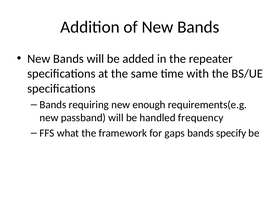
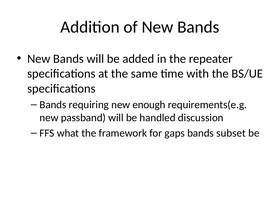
frequency: frequency -> discussion (201, 118)
specify: specify -> subset (231, 133)
